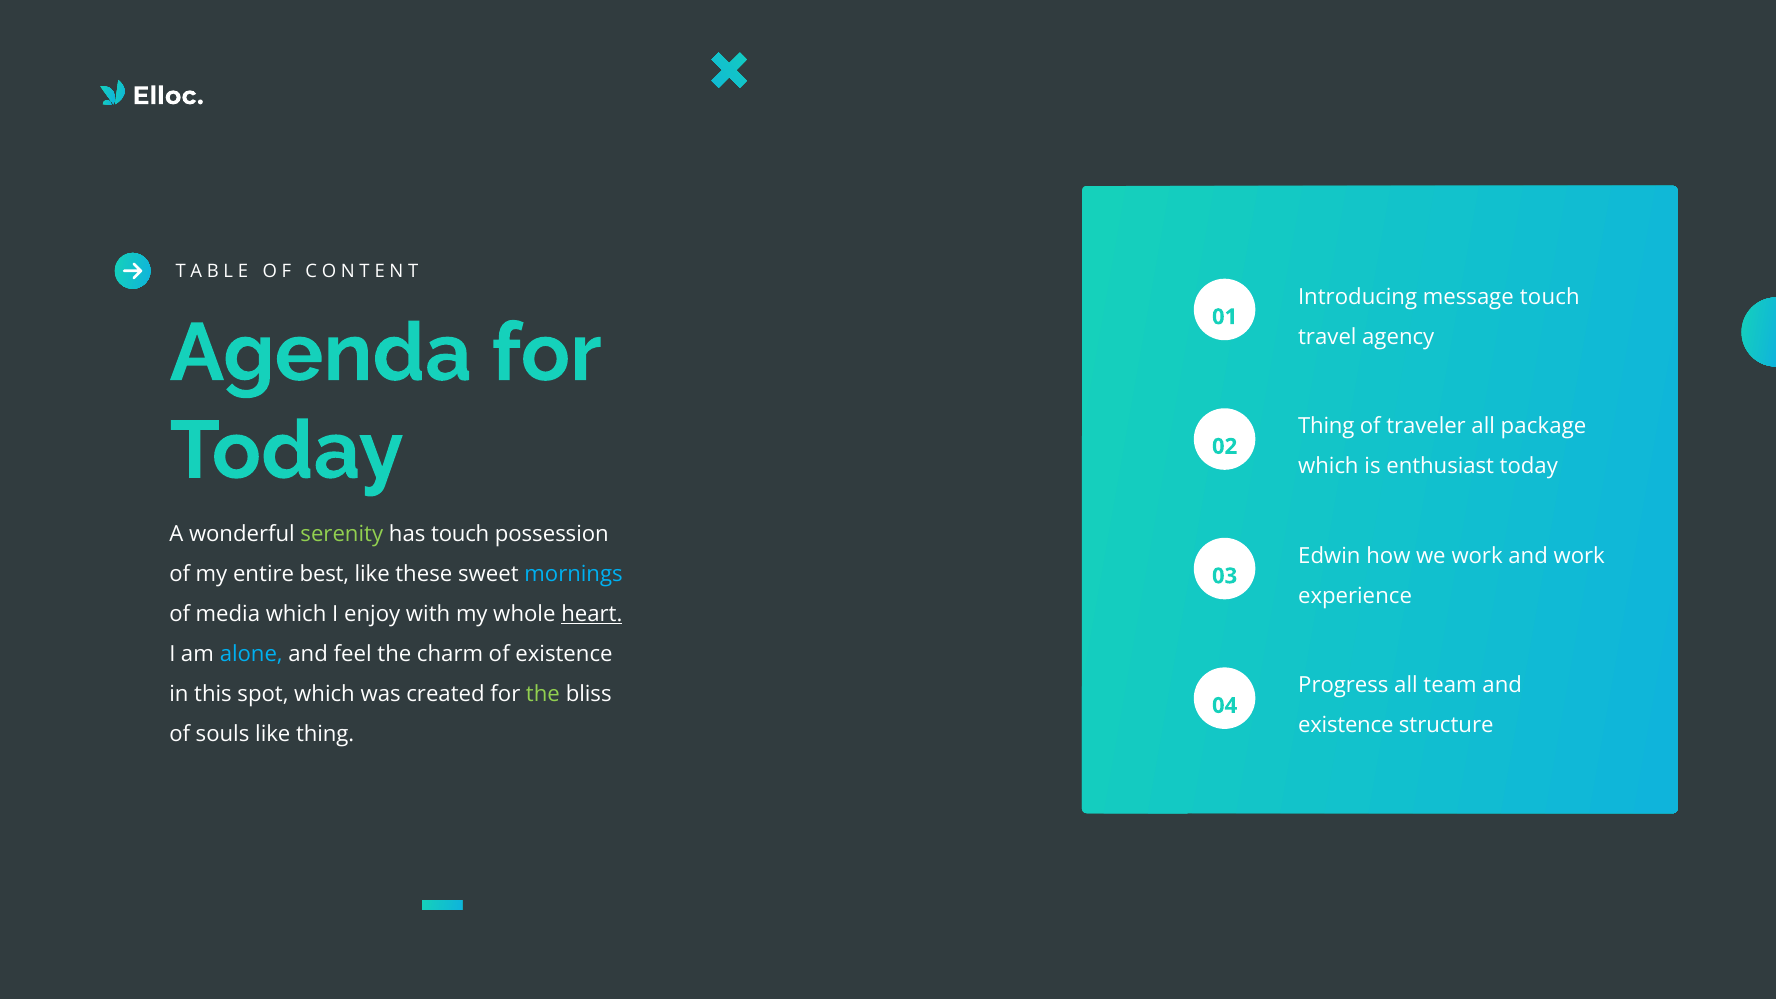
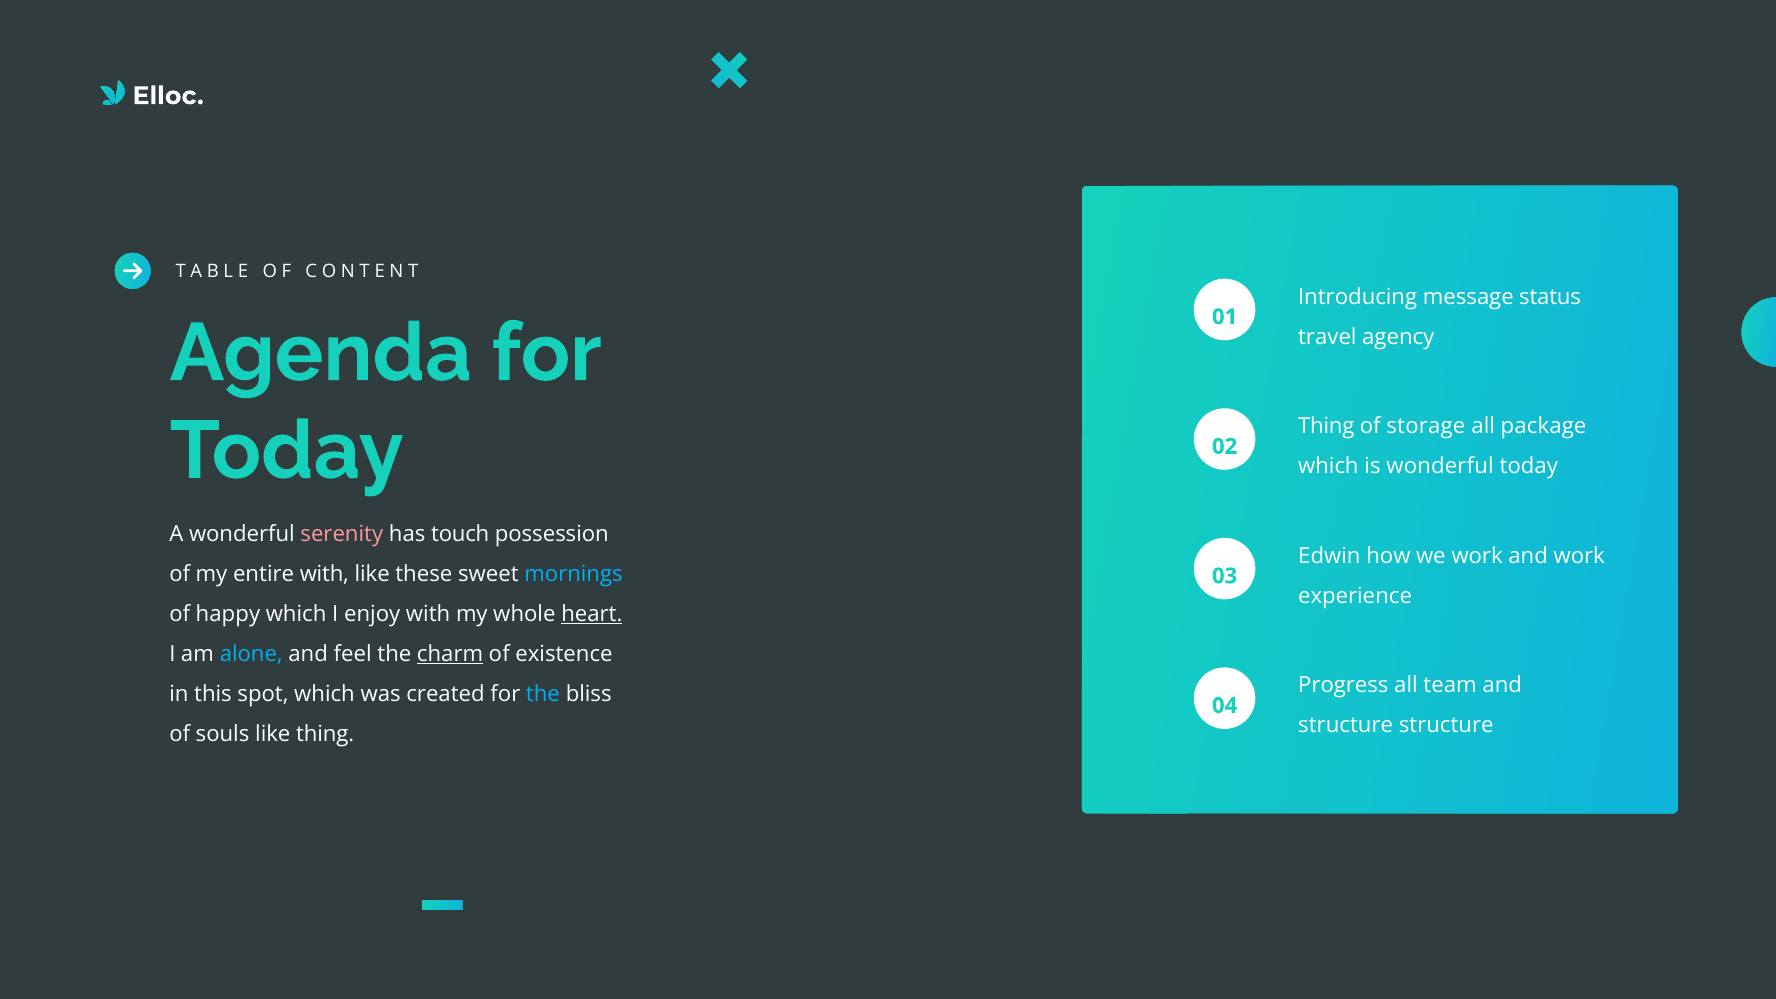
message touch: touch -> status (1550, 297)
traveler: traveler -> storage (1426, 426)
is enthusiast: enthusiast -> wonderful (1440, 466)
serenity colour: light green -> pink (342, 534)
entire best: best -> with (324, 574)
media: media -> happy (228, 614)
charm underline: none -> present (450, 654)
the colour: light green -> light blue (543, 694)
existence: existence -> structure (1346, 725)
